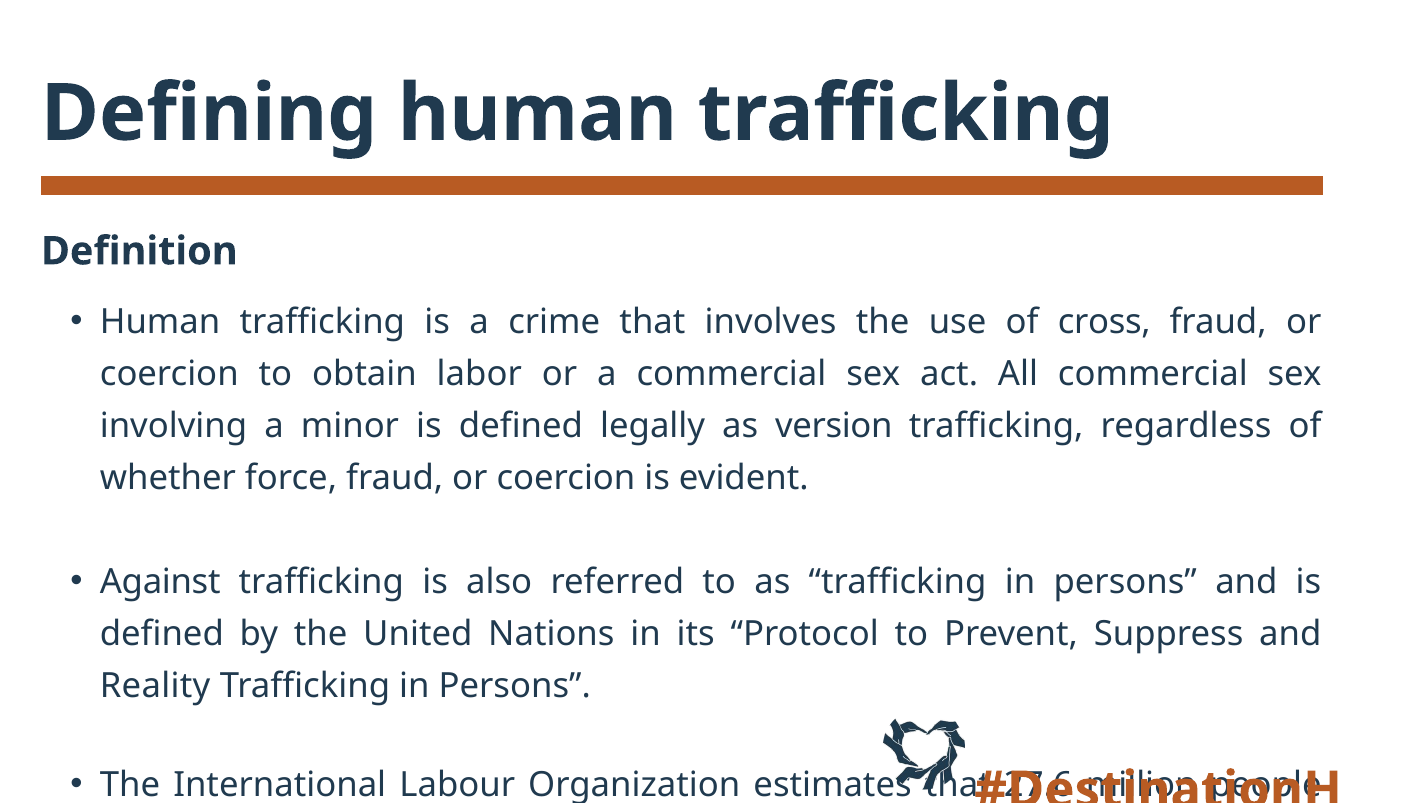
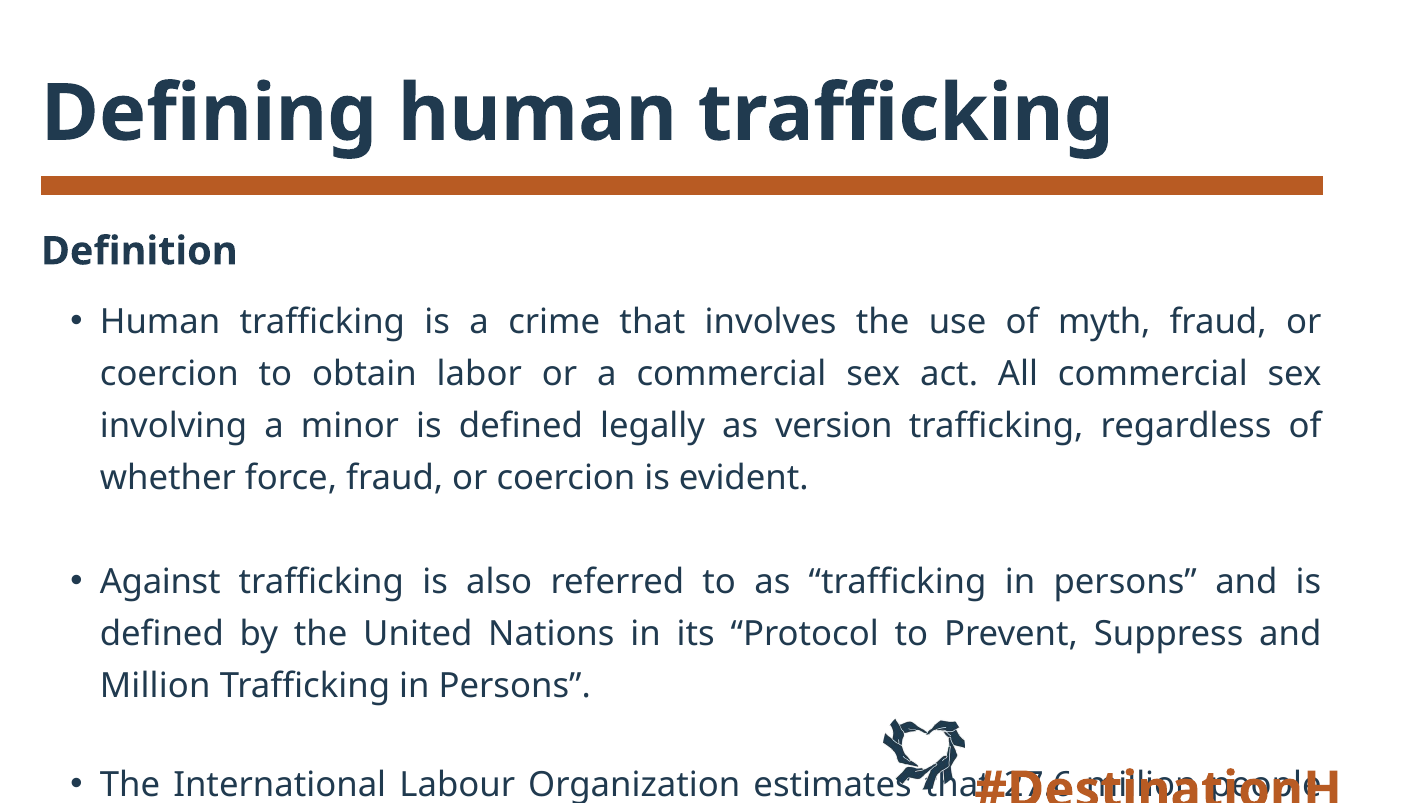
cross: cross -> myth (1104, 321)
Reality: Reality -> Million (155, 686)
